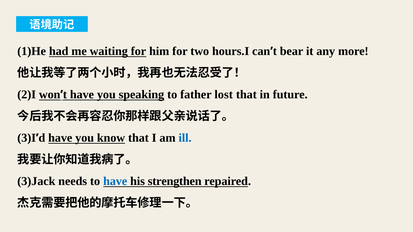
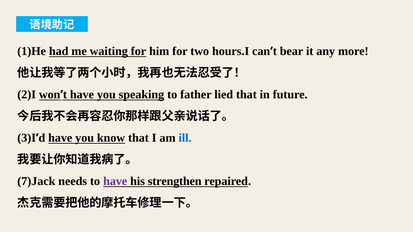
lost: lost -> lied (224, 95)
3)Jack: 3)Jack -> 7)Jack (36, 182)
have colour: blue -> purple (115, 182)
